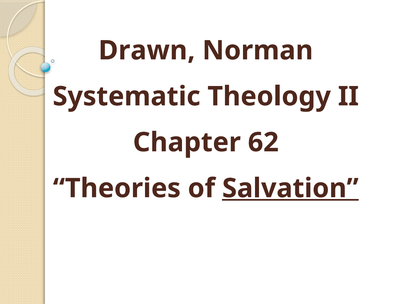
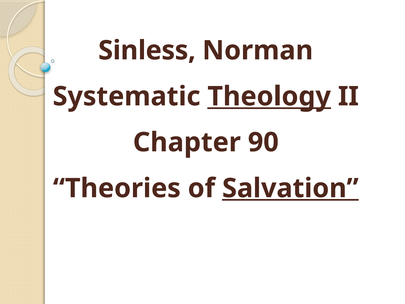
Drawn: Drawn -> Sinless (147, 50)
Theology underline: none -> present (269, 96)
62: 62 -> 90 (263, 142)
